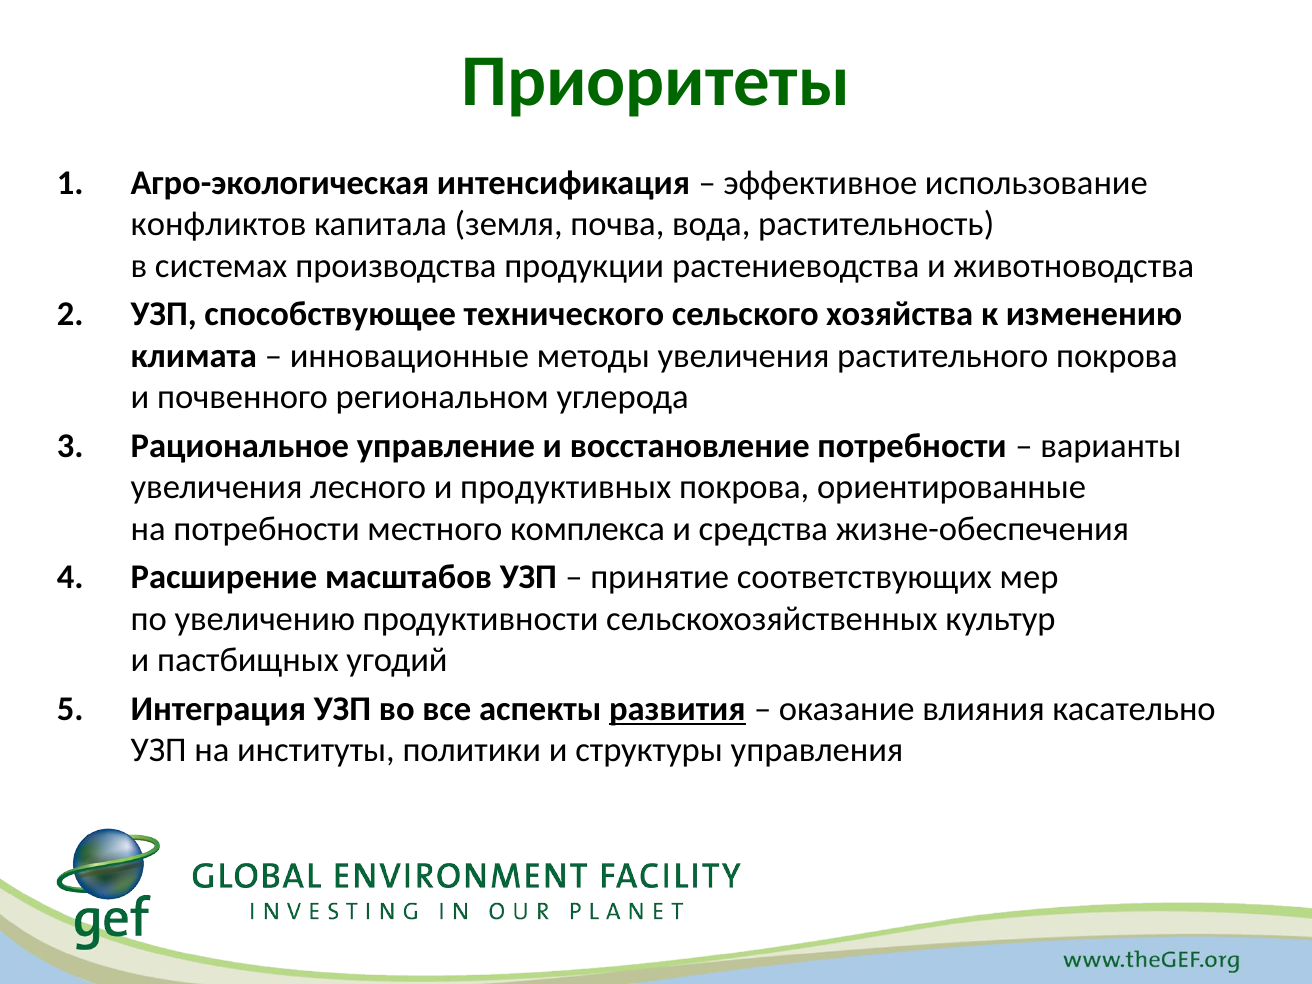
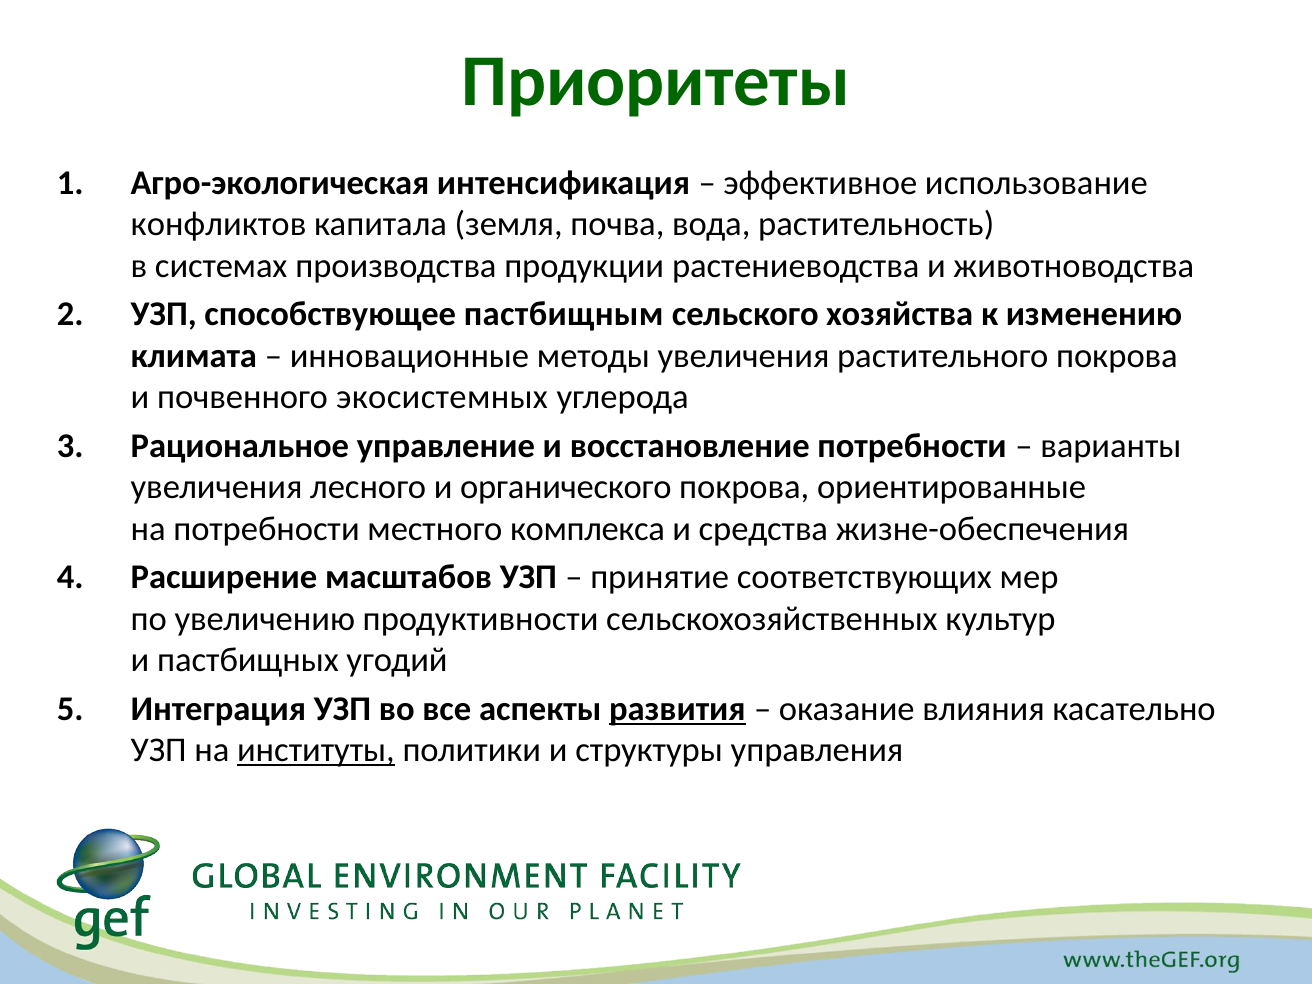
технического: технического -> пастбищным (564, 314)
региональном: региональном -> экосистемных (442, 397)
продуктивных: продуктивных -> органического (566, 487)
институты underline: none -> present (316, 750)
